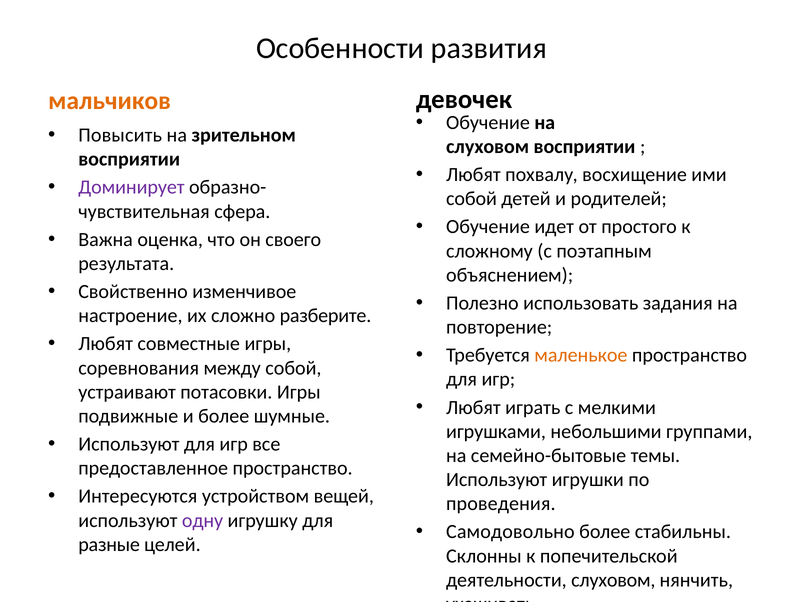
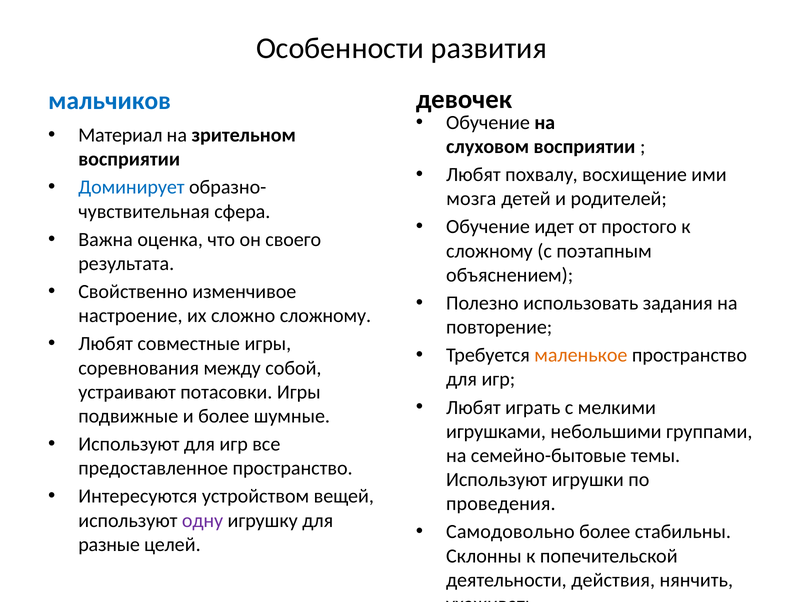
мальчиков colour: orange -> blue (110, 101)
Повысить: Повысить -> Материал (120, 135)
Доминирует colour: purple -> blue (131, 187)
собой: собой -> мозга (471, 199)
сложно разберите: разберите -> сложному (325, 316)
деятельности слуховом: слуховом -> действия (613, 580)
